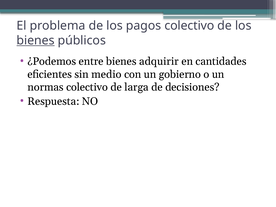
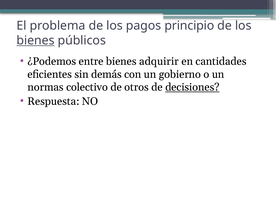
pagos colectivo: colectivo -> principio (189, 26)
medio: medio -> demás (106, 74)
larga: larga -> otros (137, 87)
decisiones underline: none -> present (192, 87)
